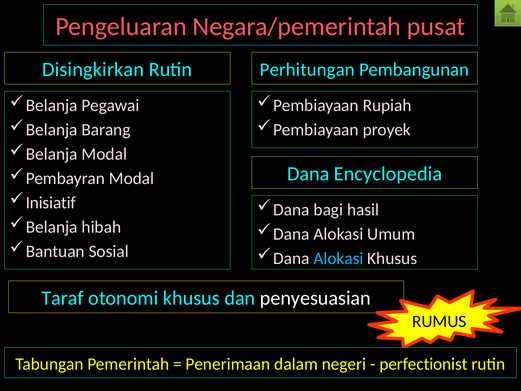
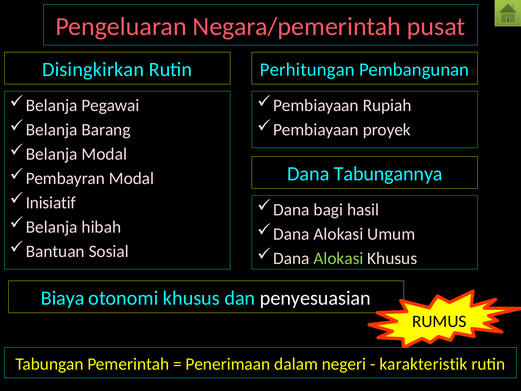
Encyclopedia: Encyclopedia -> Tabungannya (388, 174)
Alokasi colour: light blue -> light green (338, 258)
Taraf: Taraf -> Biaya (63, 298)
perfectionist: perfectionist -> karakteristik (423, 364)
